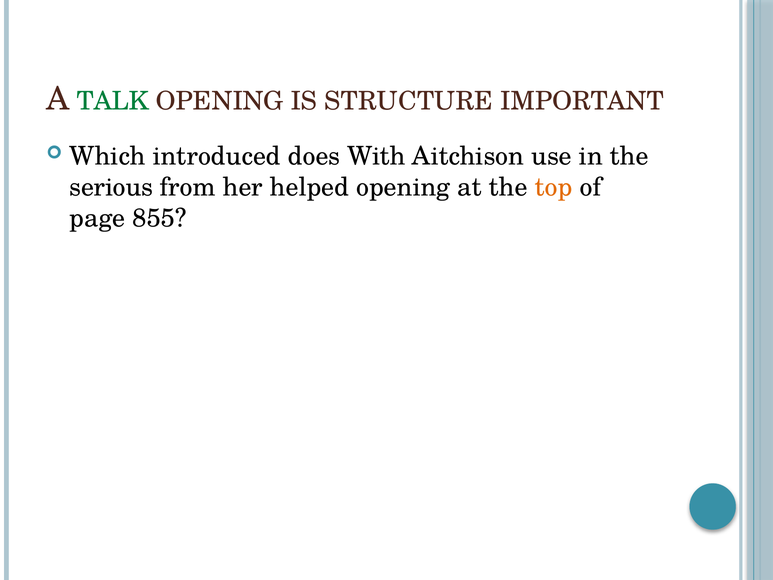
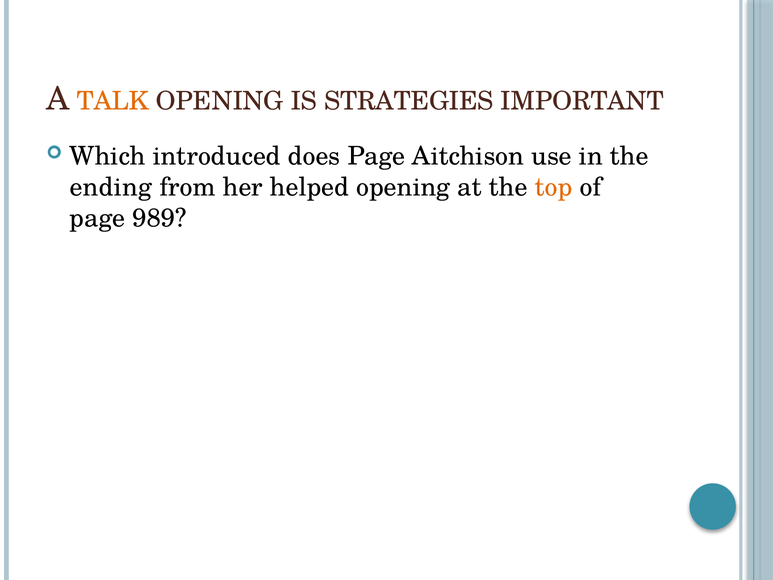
TALK colour: green -> orange (113, 101)
STRUCTURE: STRUCTURE -> STRATEGIES (409, 101)
does With: With -> Page (376, 156)
serious: serious -> ending (111, 187)
855: 855 -> 989 (159, 218)
